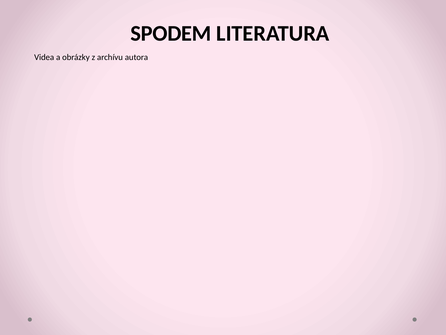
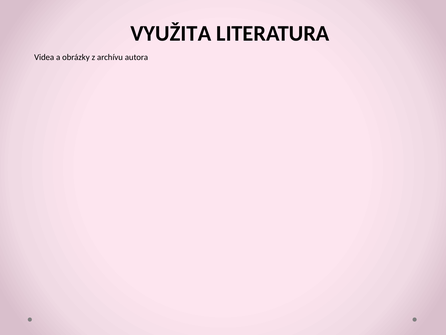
SPODEM: SPODEM -> VYUŽITA (171, 33)
